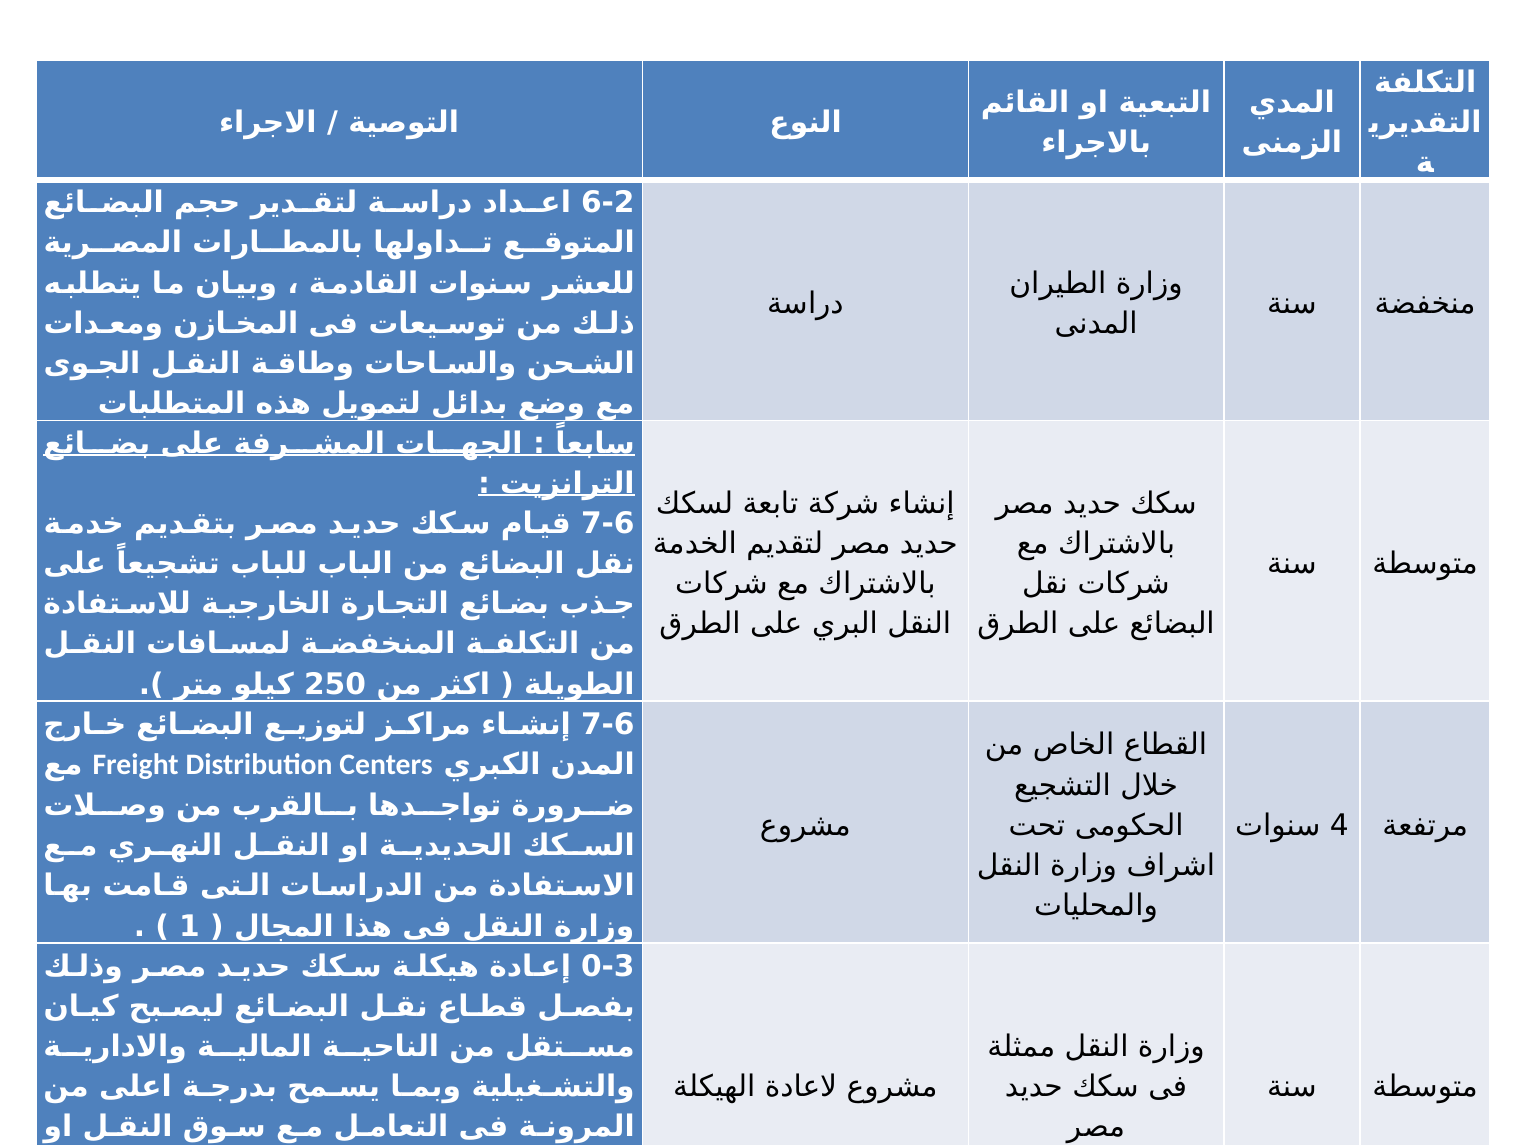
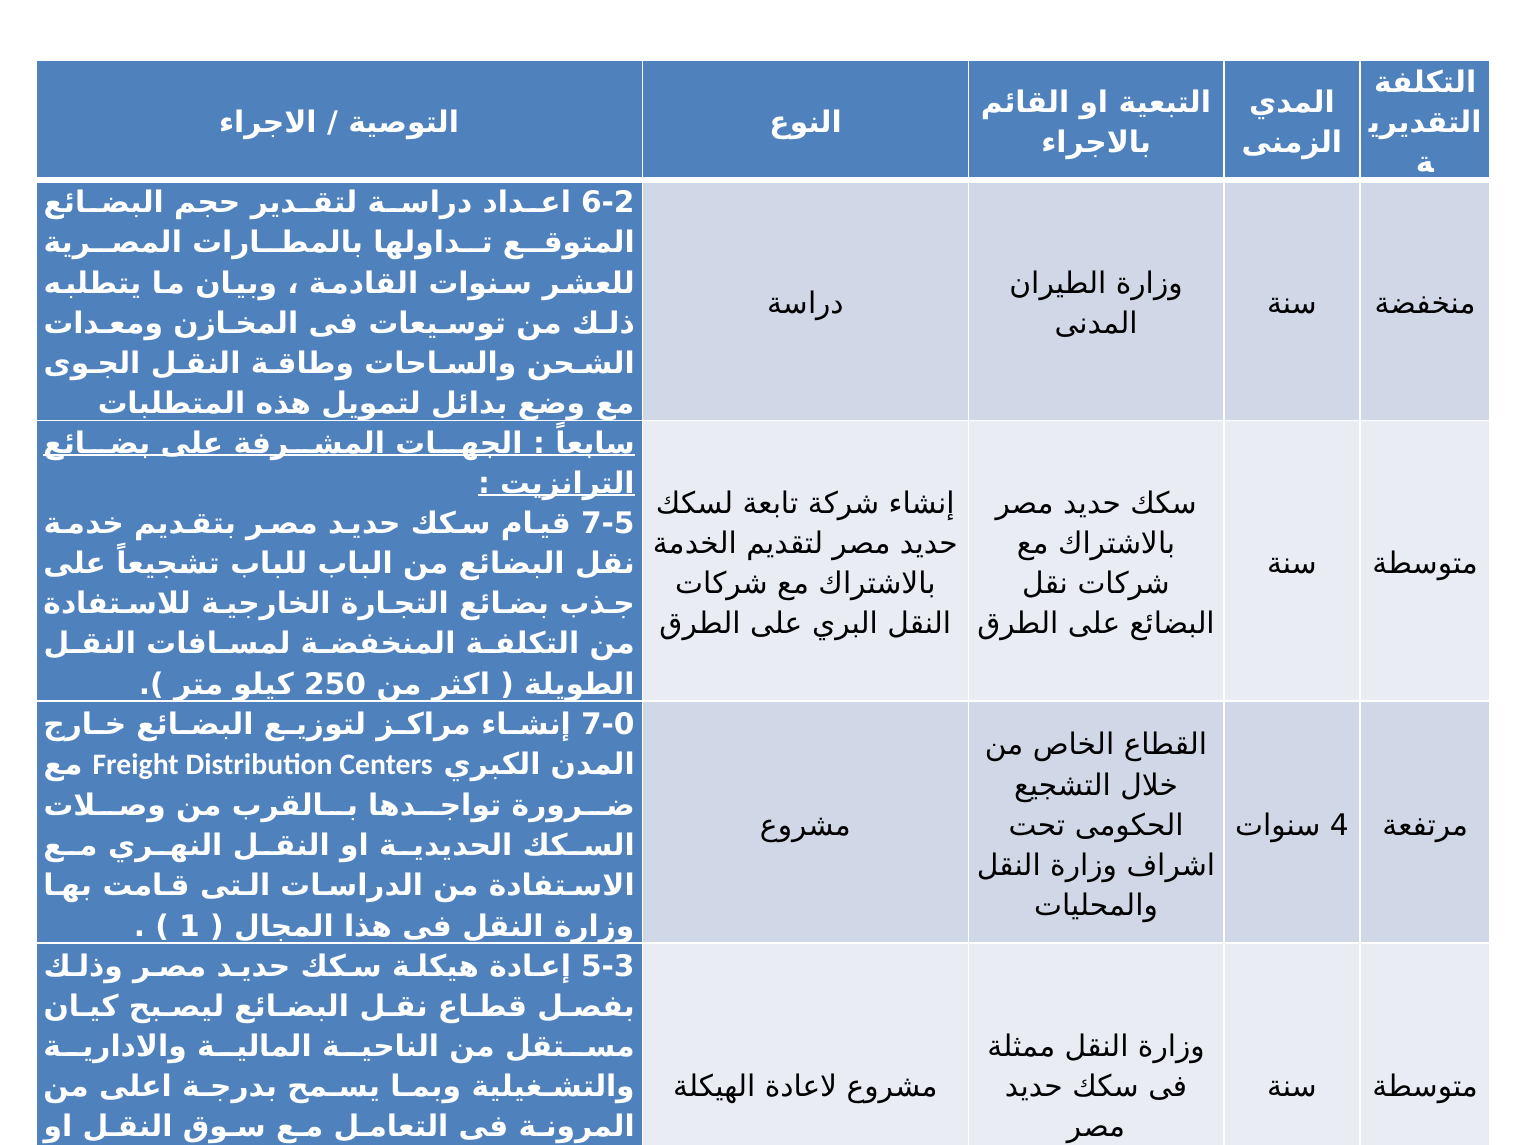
7-6: 7-6 -> 7-5 (608, 524)
7-6: 7-6 -> 7-0 (608, 724)
0-3: 0-3 -> 5-3 (608, 966)
